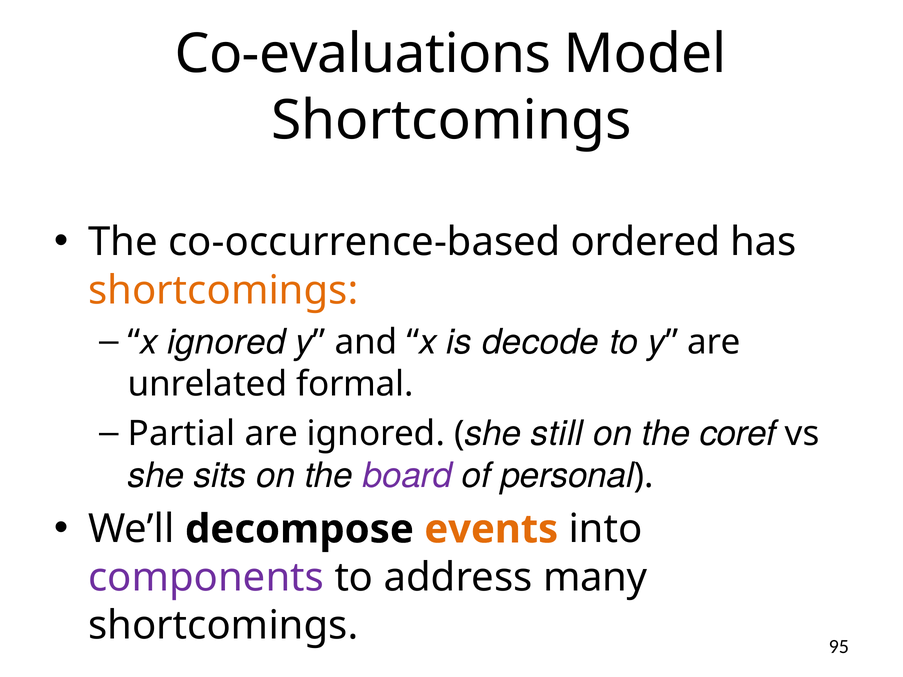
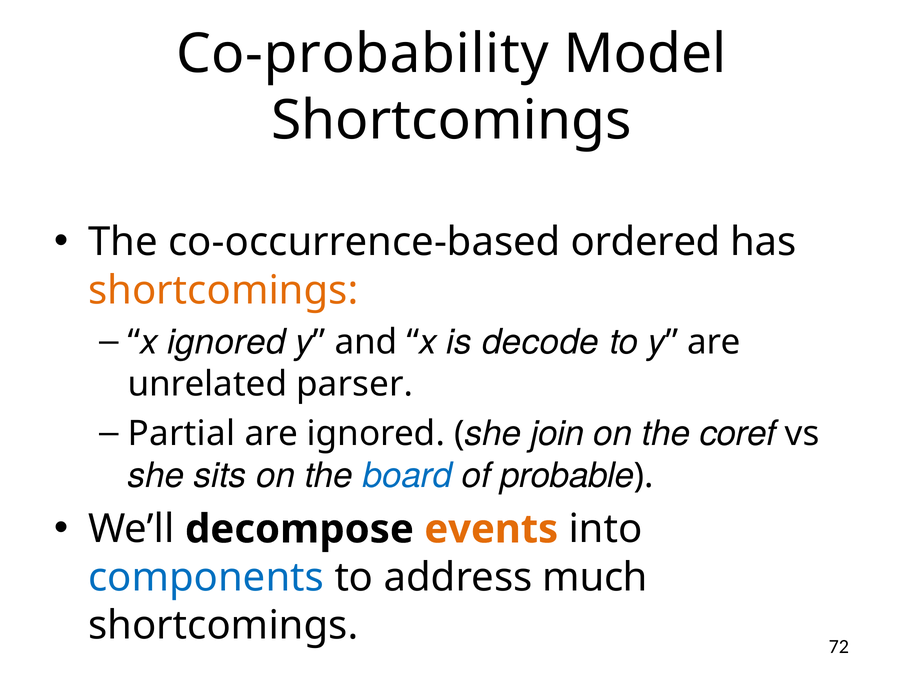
Co-evaluations: Co-evaluations -> Co-probability (362, 54)
formal: formal -> parser (355, 384)
still: still -> join (557, 434)
board colour: purple -> blue (407, 476)
personal: personal -> probable (567, 476)
components colour: purple -> blue (206, 578)
many: many -> much (595, 578)
95: 95 -> 72 (839, 647)
